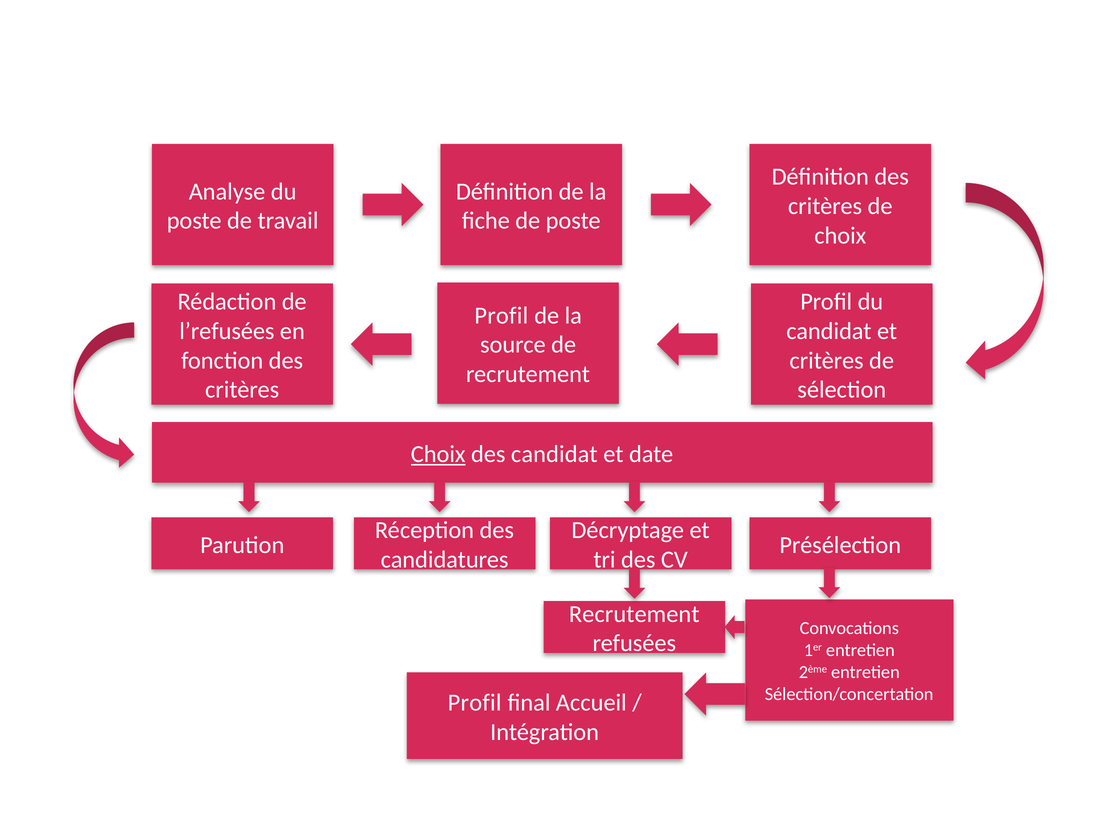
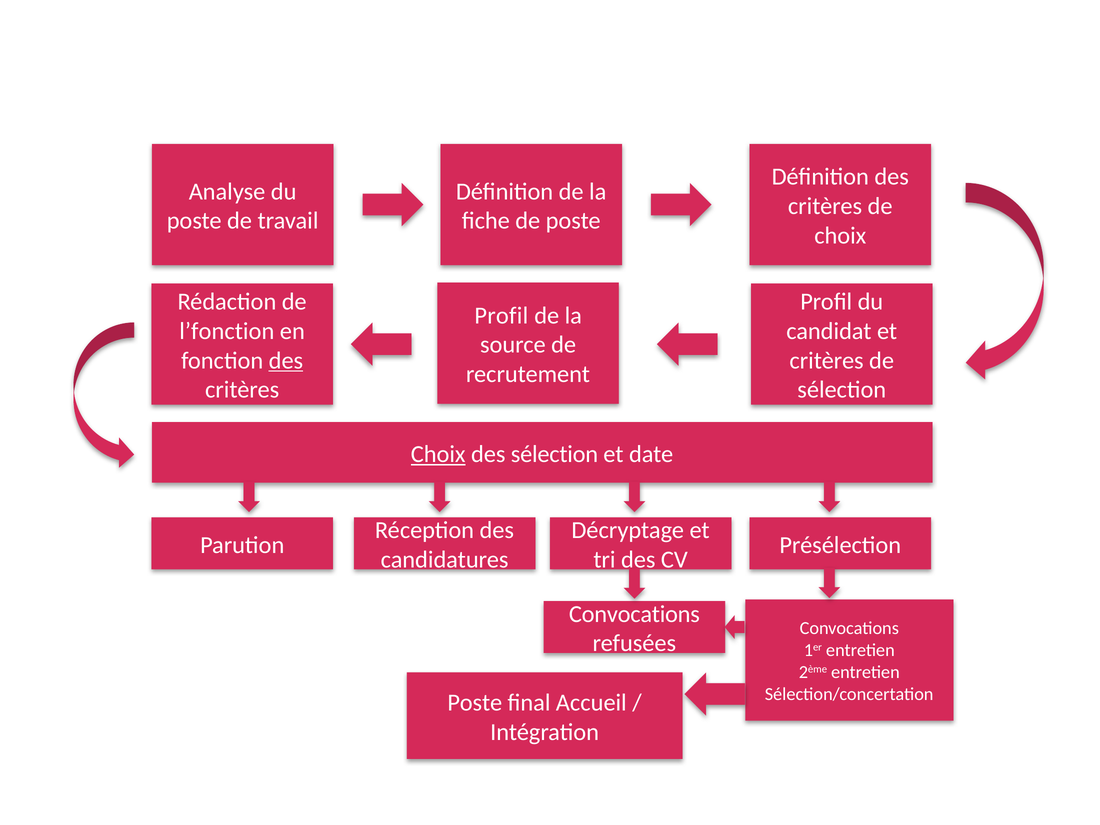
l’refusées: l’refusées -> l’fonction (227, 331)
des underline: none -> present (286, 360)
des candidat: candidat -> sélection (554, 454)
Recrutement: Recrutement -> Convocations (634, 614)
Profil: Profil -> Poste (475, 703)
